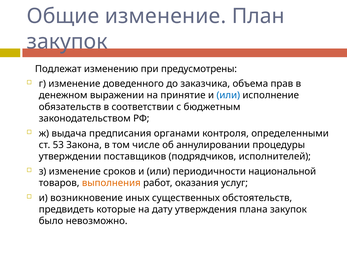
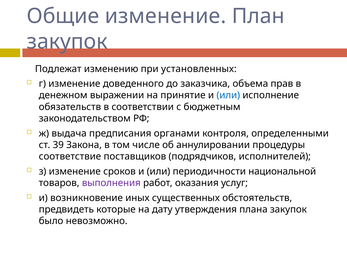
предусмотрены: предусмотрены -> установленных (199, 69)
53: 53 -> 39 (58, 145)
утверждении: утверждении -> соответствие (70, 157)
выполнения colour: orange -> purple (111, 183)
